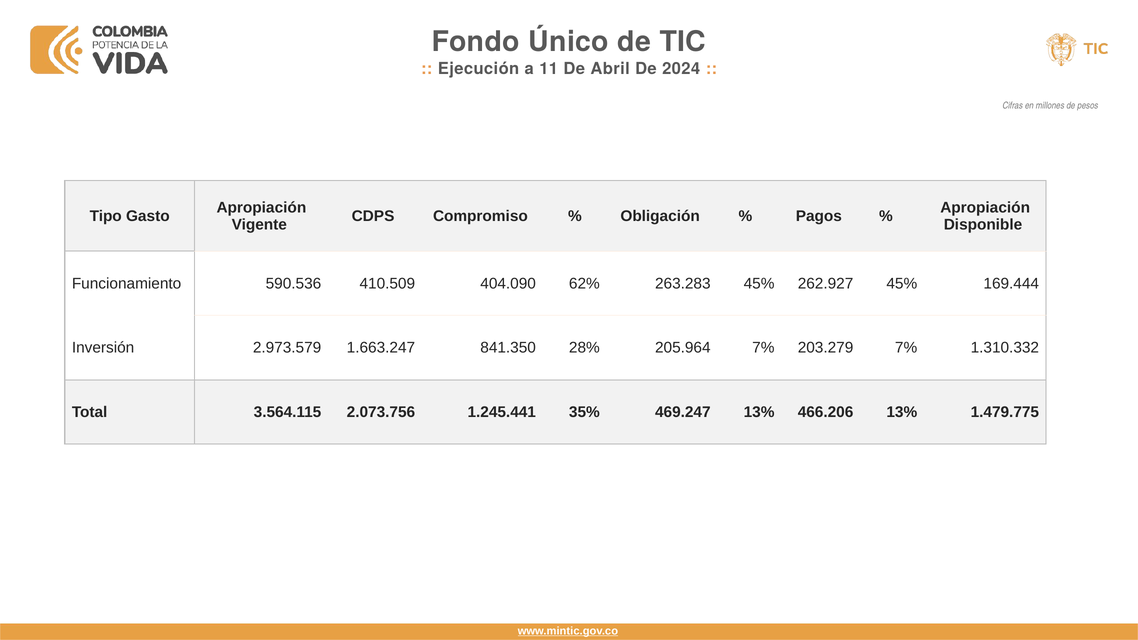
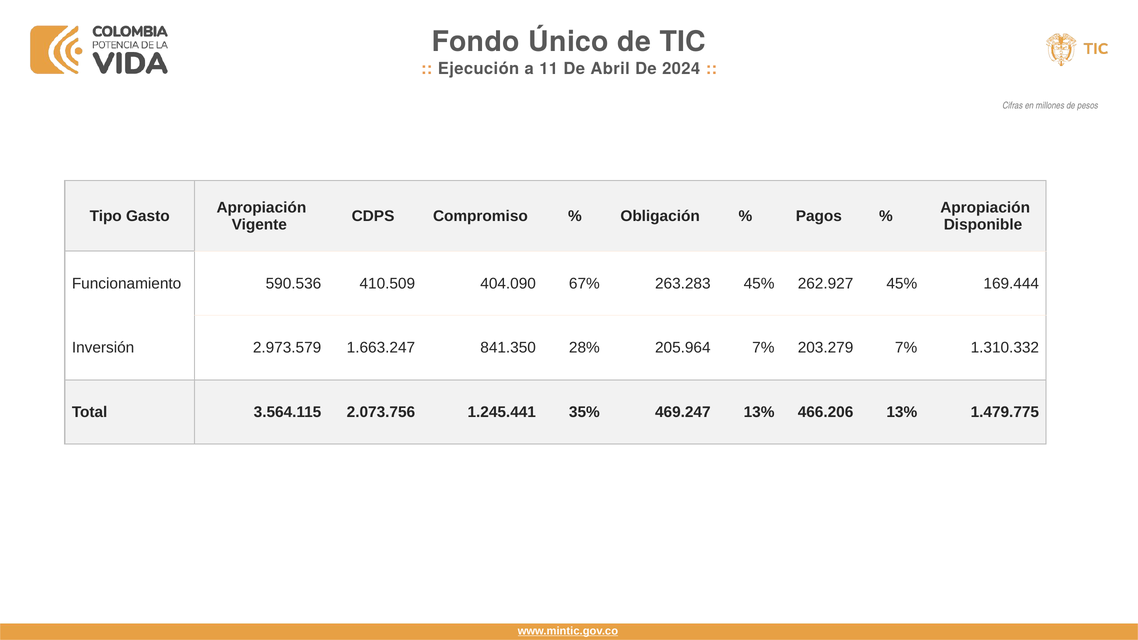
62%: 62% -> 67% (584, 284)
